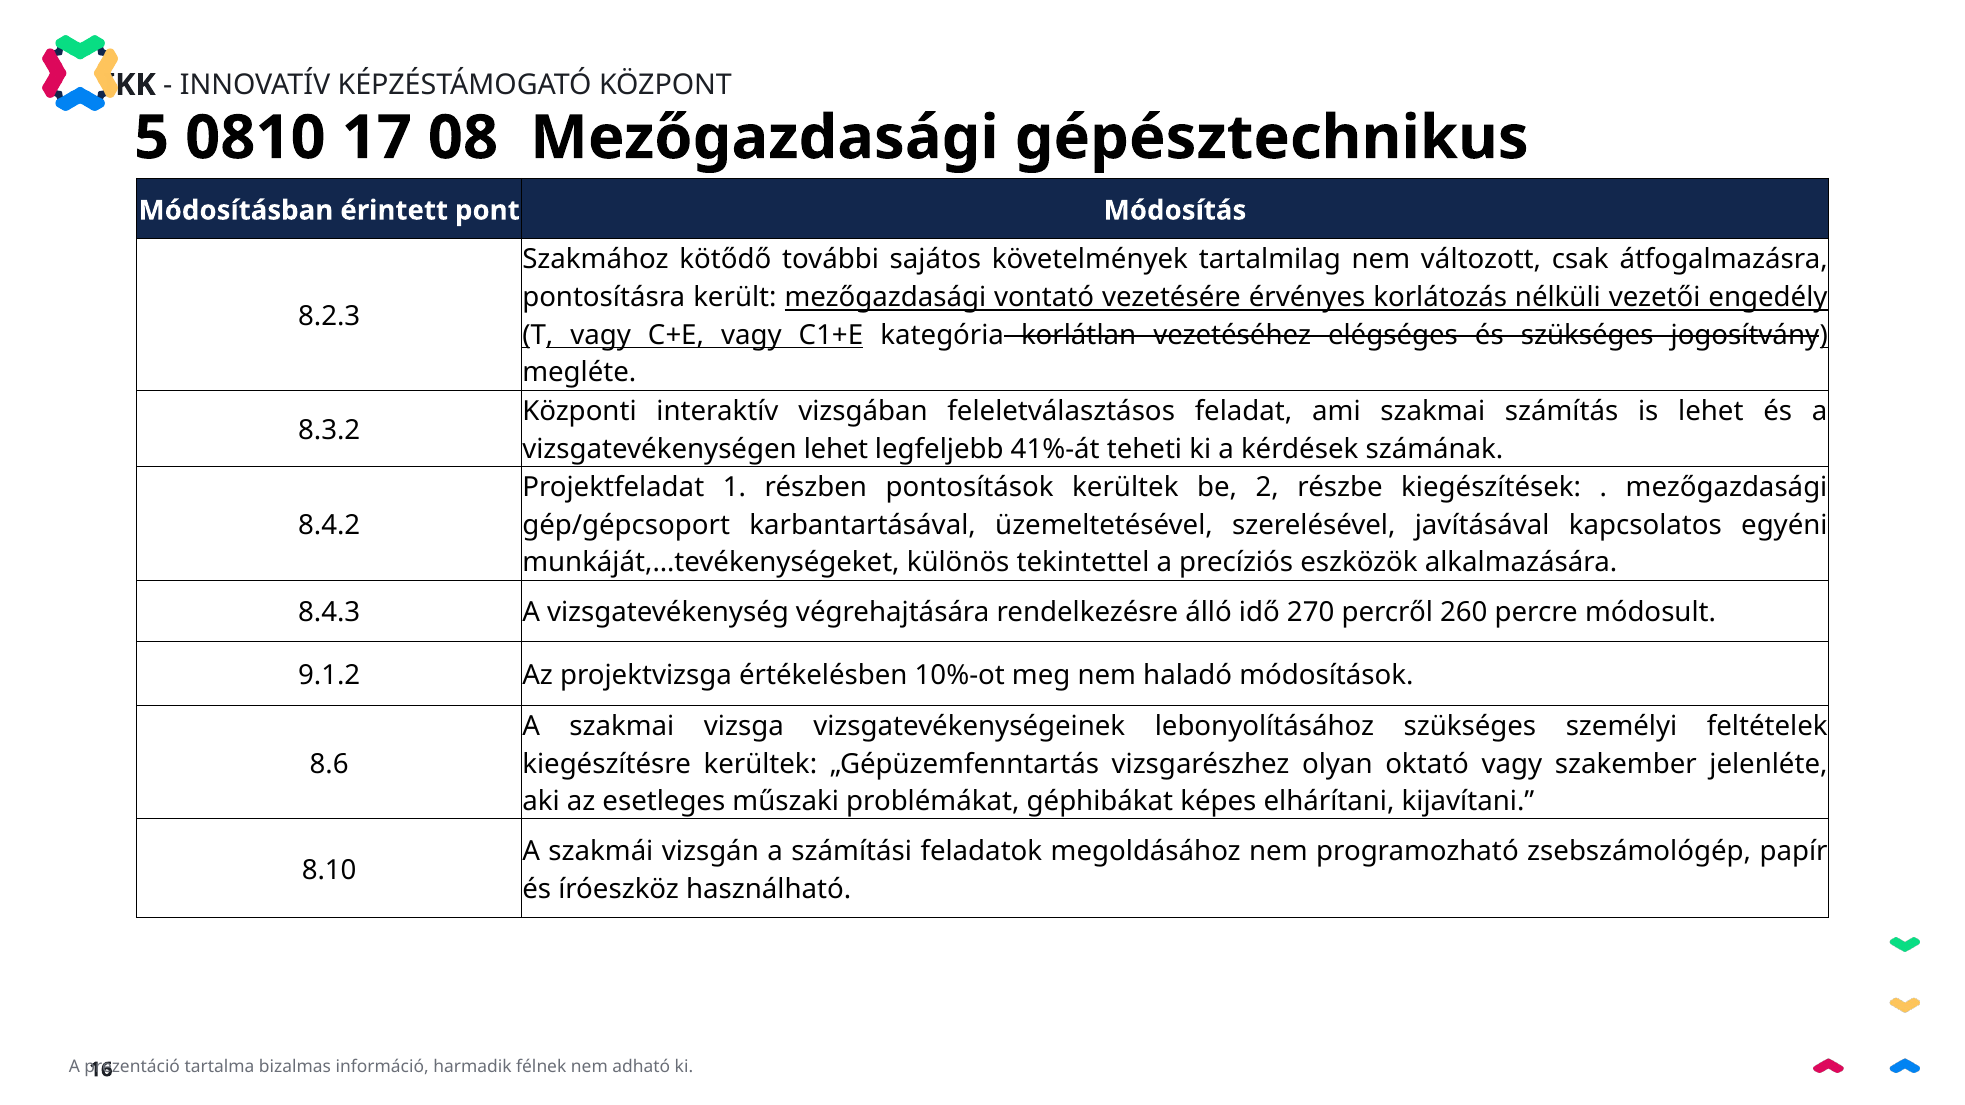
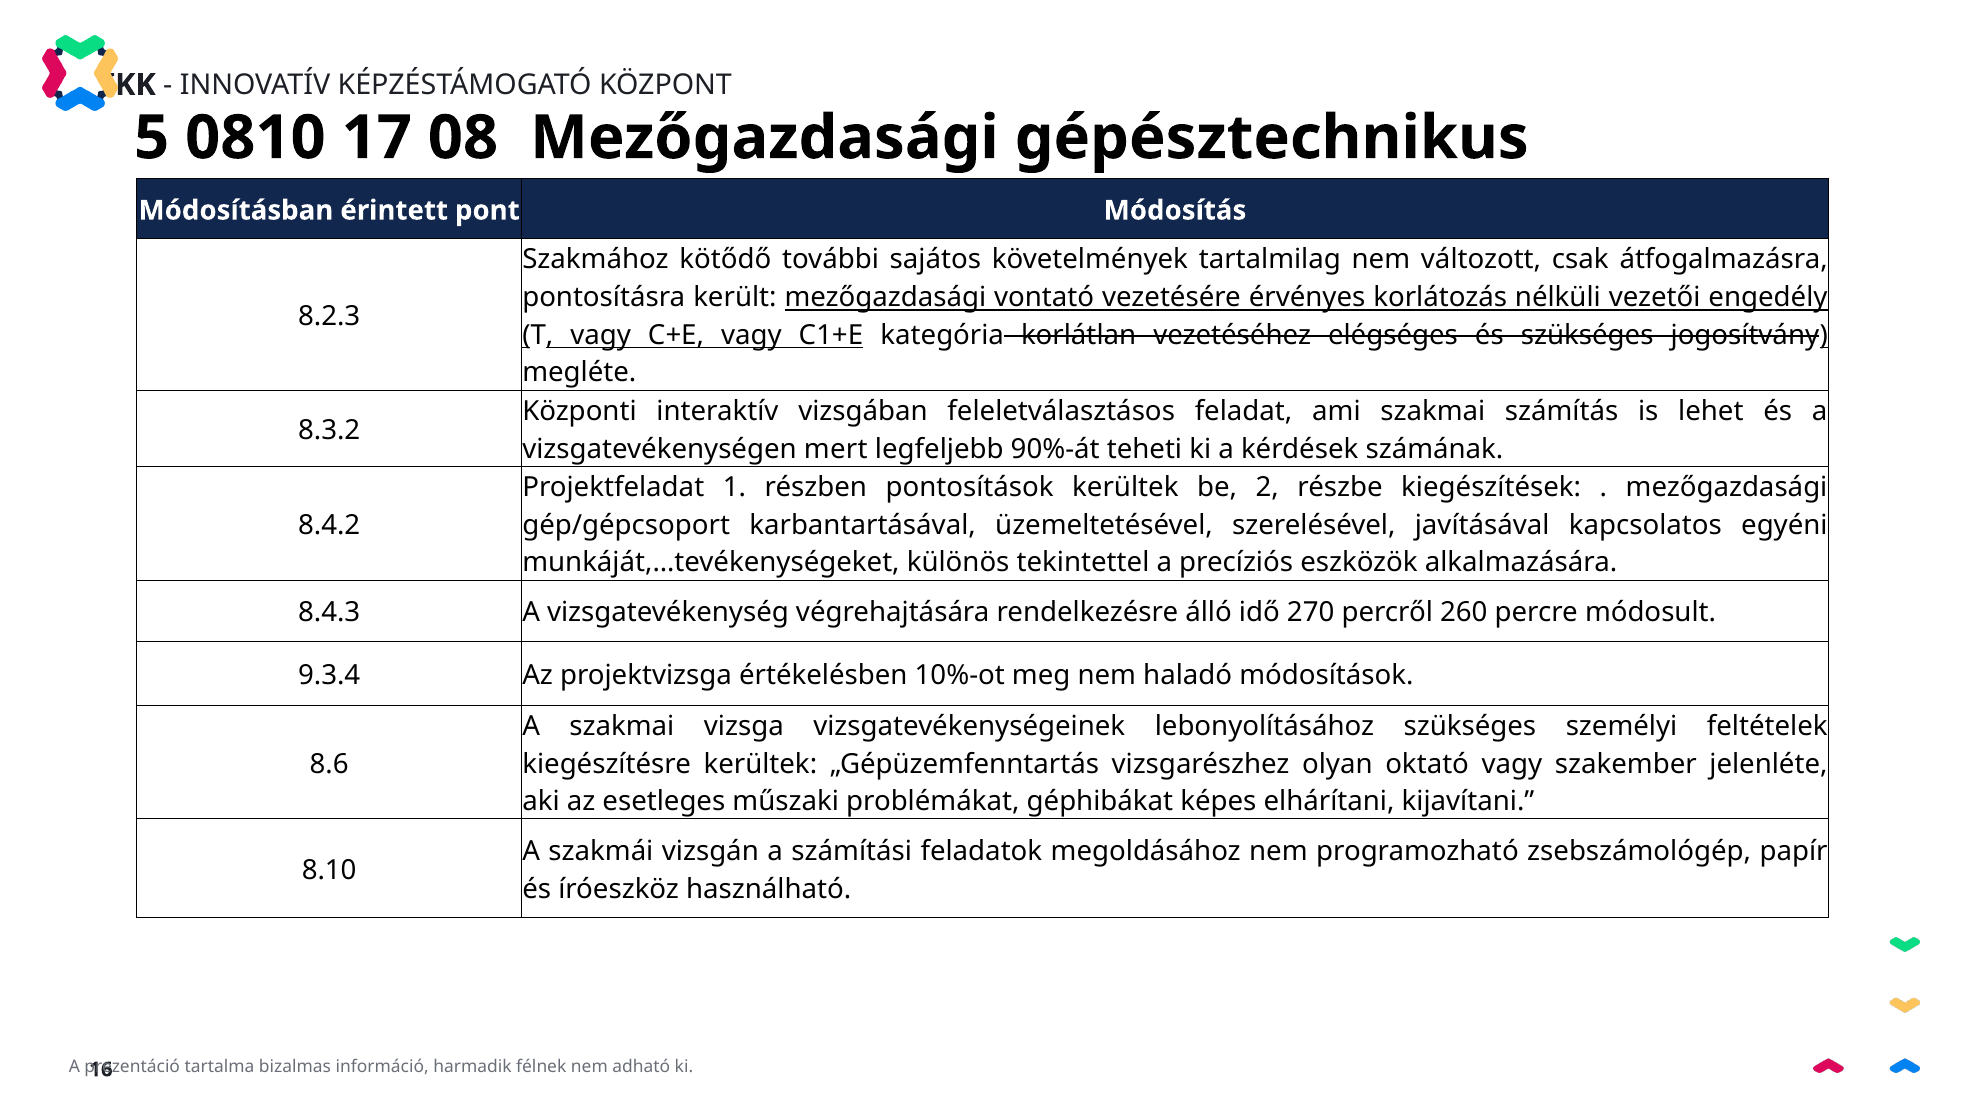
vizsgatevékenységen lehet: lehet -> mert (836, 449)
41%-át: 41%-át -> 90%-át (1055, 449)
9.1.2: 9.1.2 -> 9.3.4 (329, 675)
